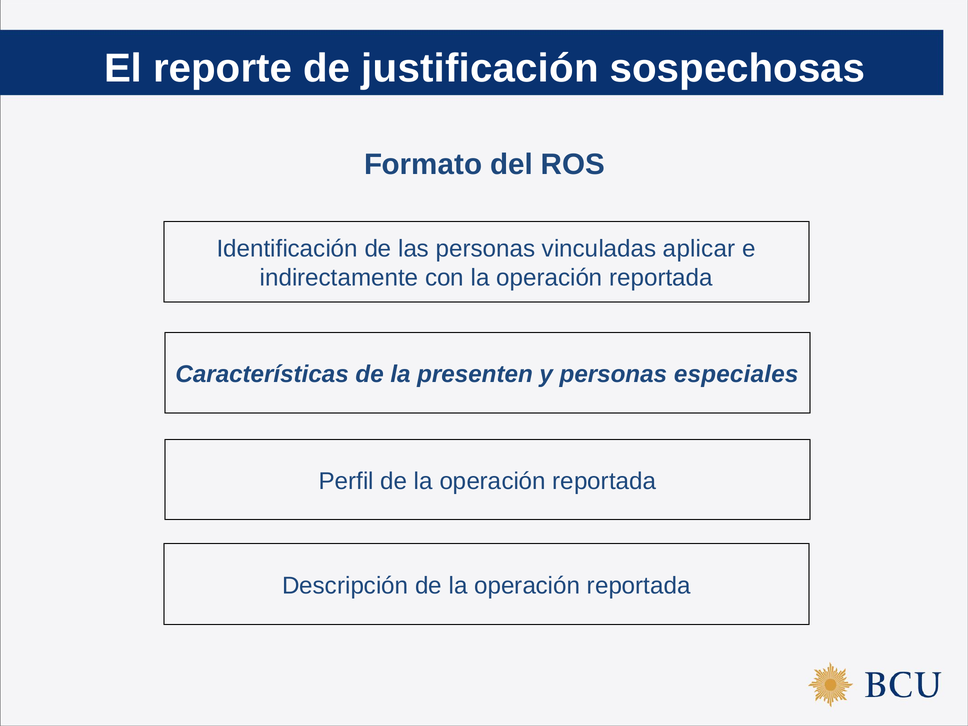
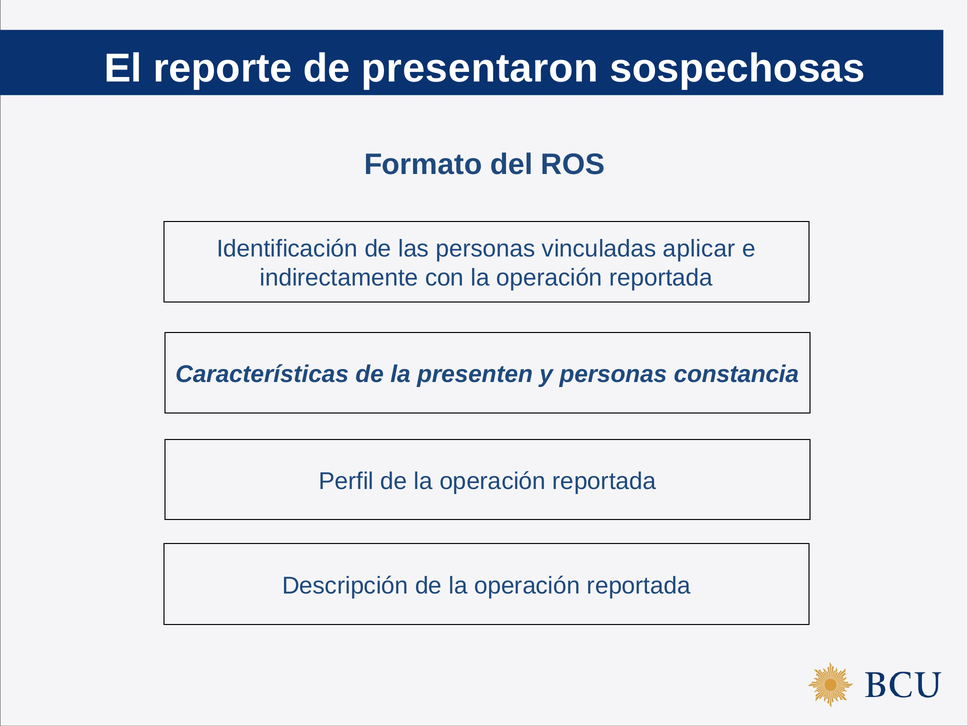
justificación: justificación -> presentaron (480, 68)
especiales: especiales -> constancia (736, 374)
